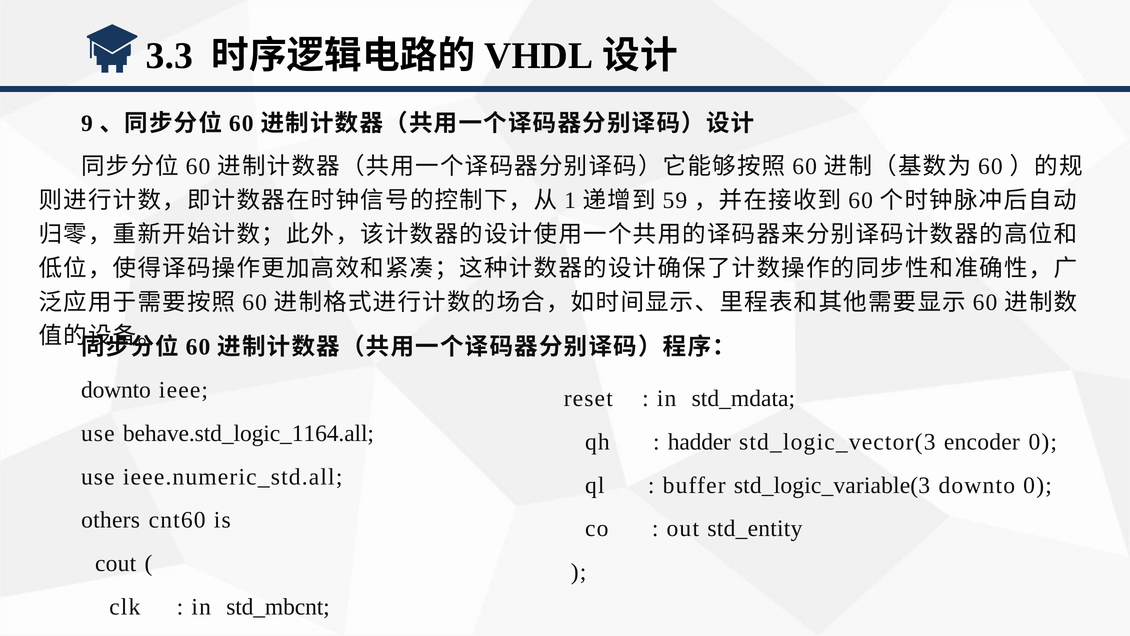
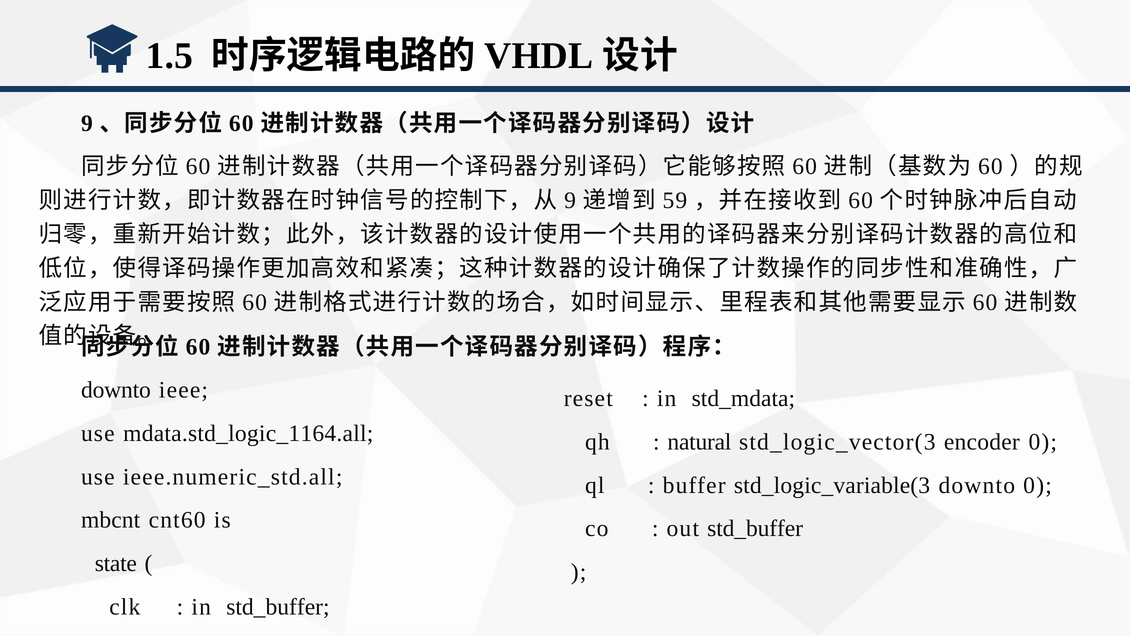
3.3: 3.3 -> 1.5 (169, 56)
1: 1 -> 9 (570, 200)
behave.std_logic_1164.all: behave.std_logic_1164.all -> mdata.std_logic_1164.all (248, 433)
hadder: hadder -> natural (699, 442)
others: others -> mbcnt (111, 520)
out std_entity: std_entity -> std_buffer (755, 528)
cout: cout -> state (116, 563)
in std_mbcnt: std_mbcnt -> std_buffer (278, 606)
